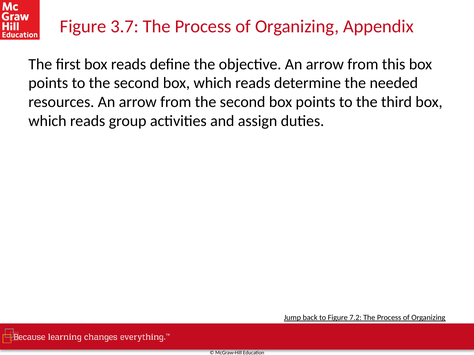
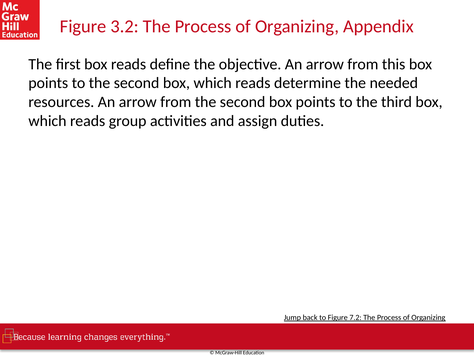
3.7: 3.7 -> 3.2 (125, 27)
